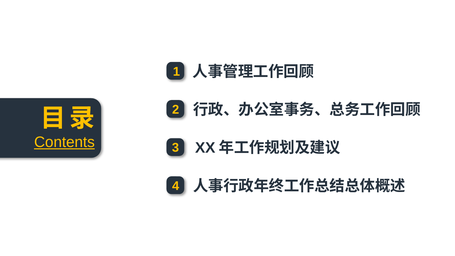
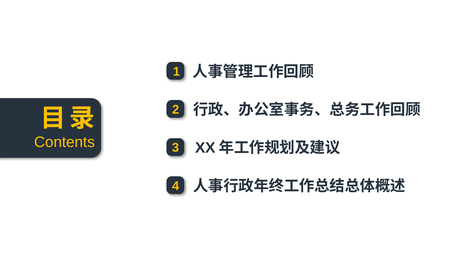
Contents underline: present -> none (64, 142)
